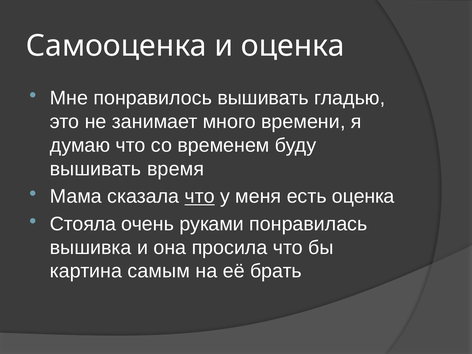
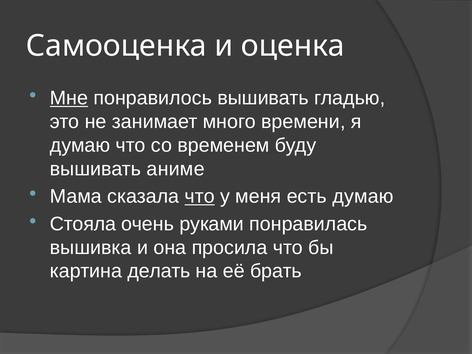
Мне underline: none -> present (69, 98)
время: время -> аниме (176, 169)
есть оценка: оценка -> думаю (363, 196)
самым: самым -> делать (159, 271)
